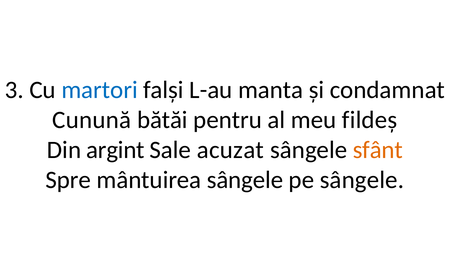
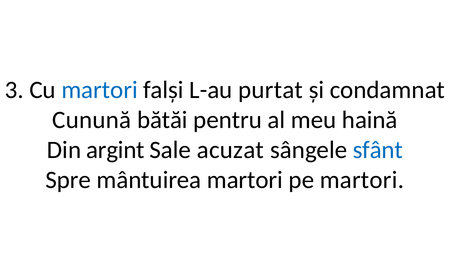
manta: manta -> purtat (271, 90)
fildeș: fildeș -> haină (370, 120)
sfânt colour: orange -> blue (378, 150)
mântuirea sângele: sângele -> martori (245, 180)
pe sângele: sângele -> martori (362, 180)
